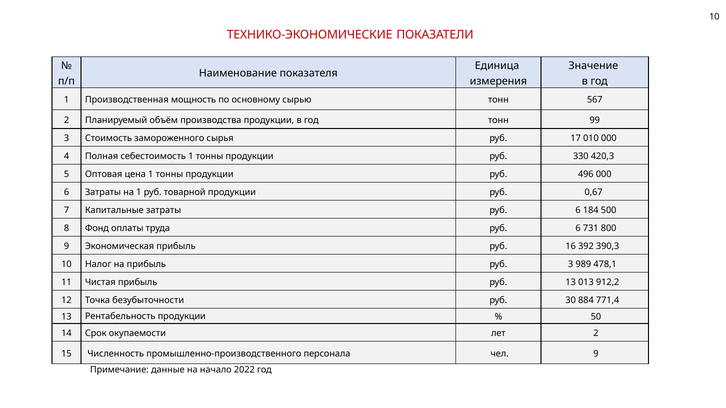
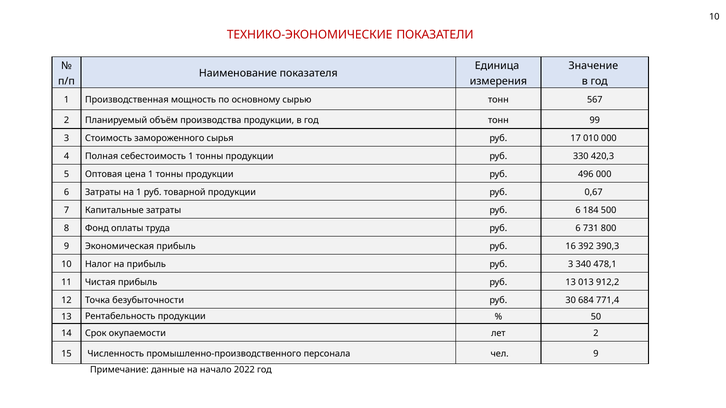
989: 989 -> 340 (583, 264)
884: 884 -> 684 (586, 300)
